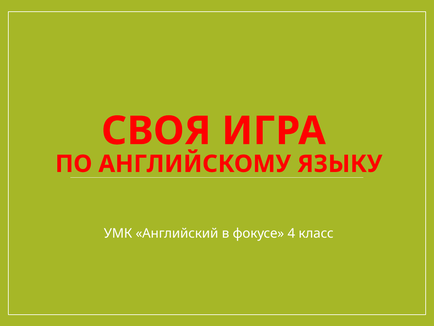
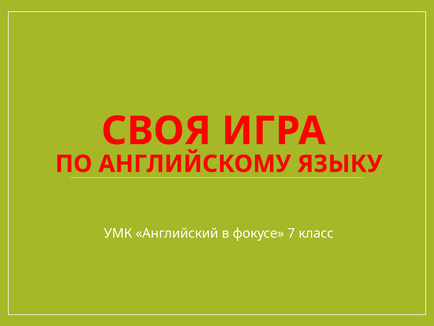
4: 4 -> 7 (291, 233)
